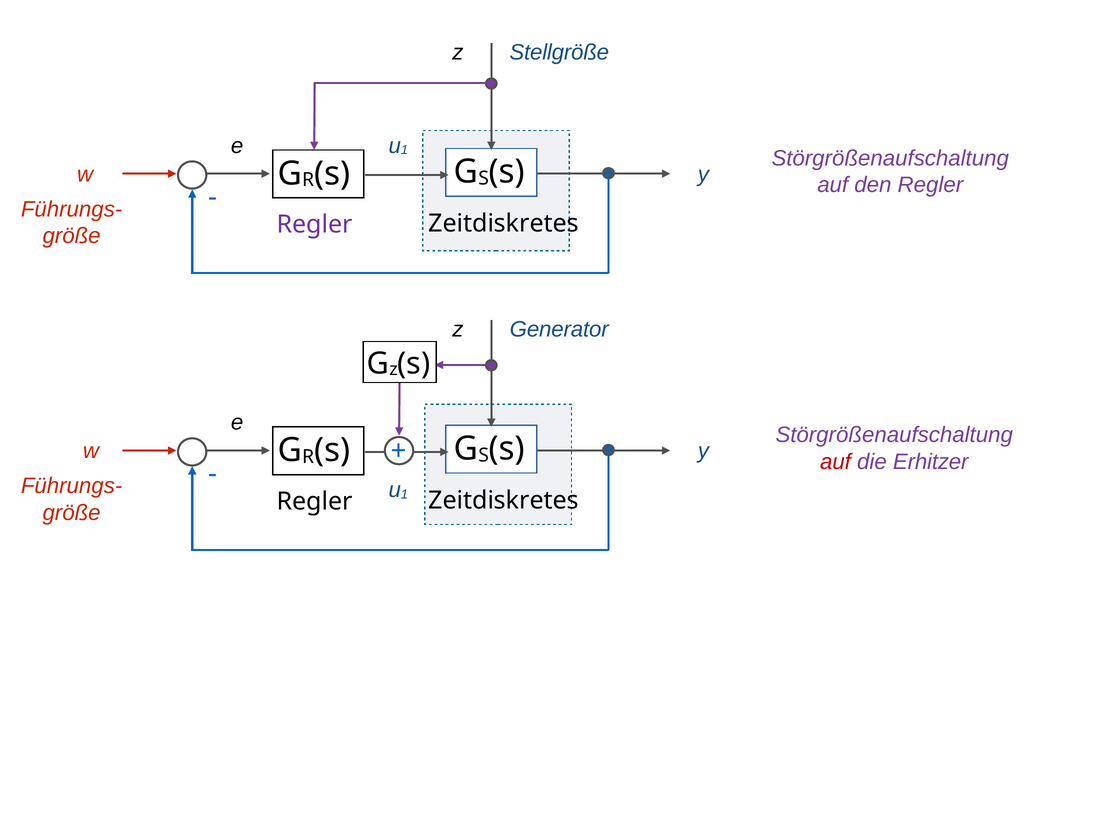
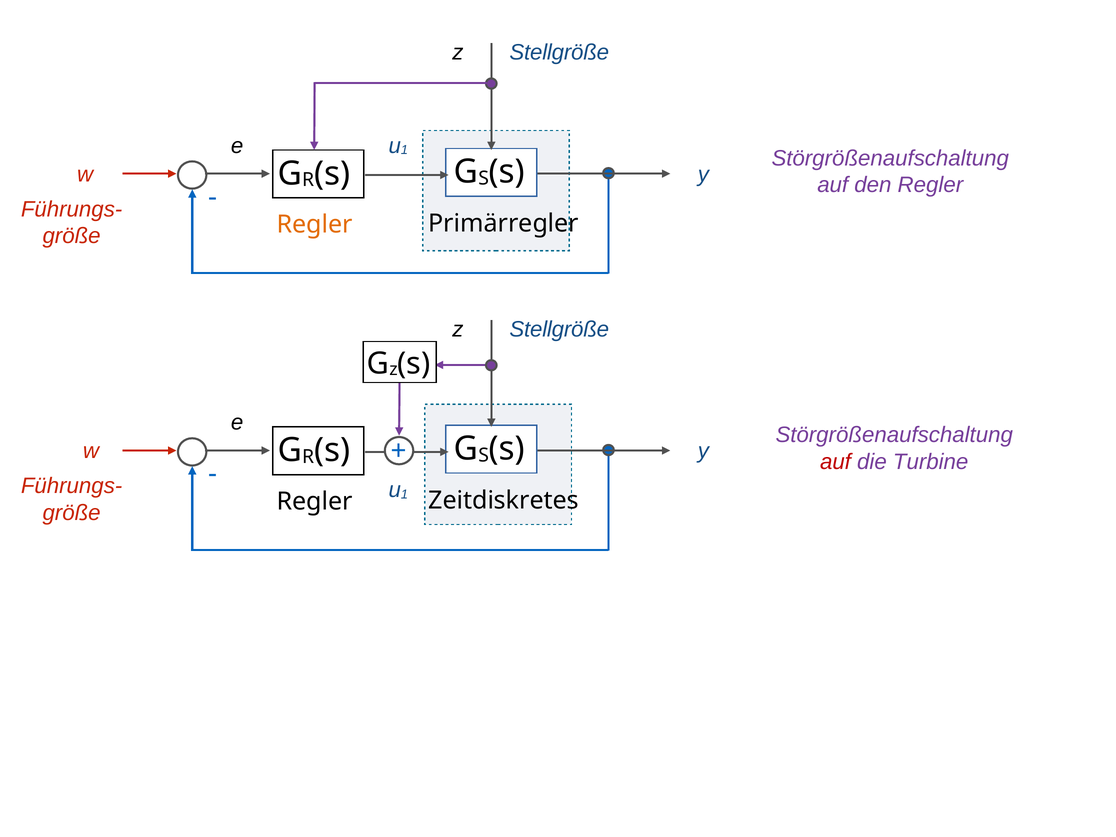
Zeitdiskretes: Zeitdiskretes -> Primärregler (504, 224)
Regler colour: purple -> orange (315, 225)
Generator: Generator -> Stellgröße (559, 329)
Erhitzer: Erhitzer -> Turbine (931, 462)
